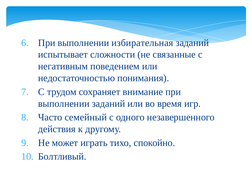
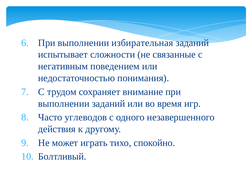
семейный: семейный -> углеводов (86, 117)
